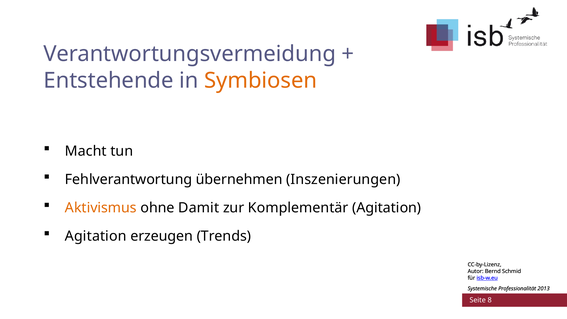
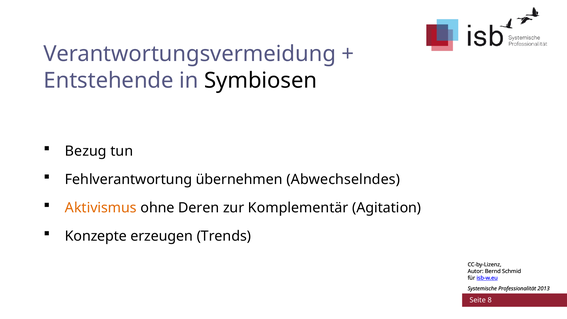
Symbiosen colour: orange -> black (261, 80)
Macht: Macht -> Bezug (86, 151)
Inszenierungen: Inszenierungen -> Abwechselndes (343, 180)
Damit: Damit -> Deren (199, 208)
Agitation: Agitation -> Konzepte (96, 236)
